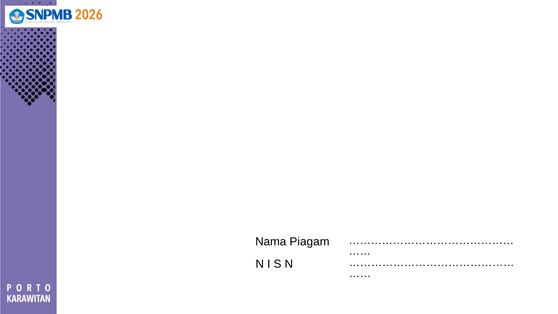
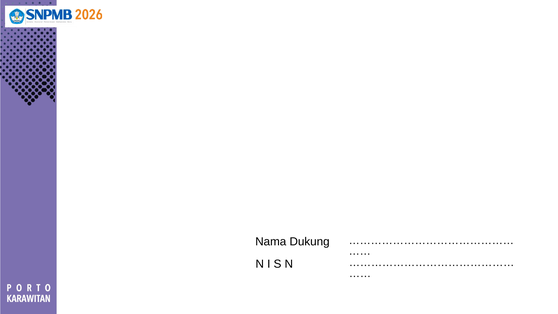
Piagam: Piagam -> Dukung (310, 242)
